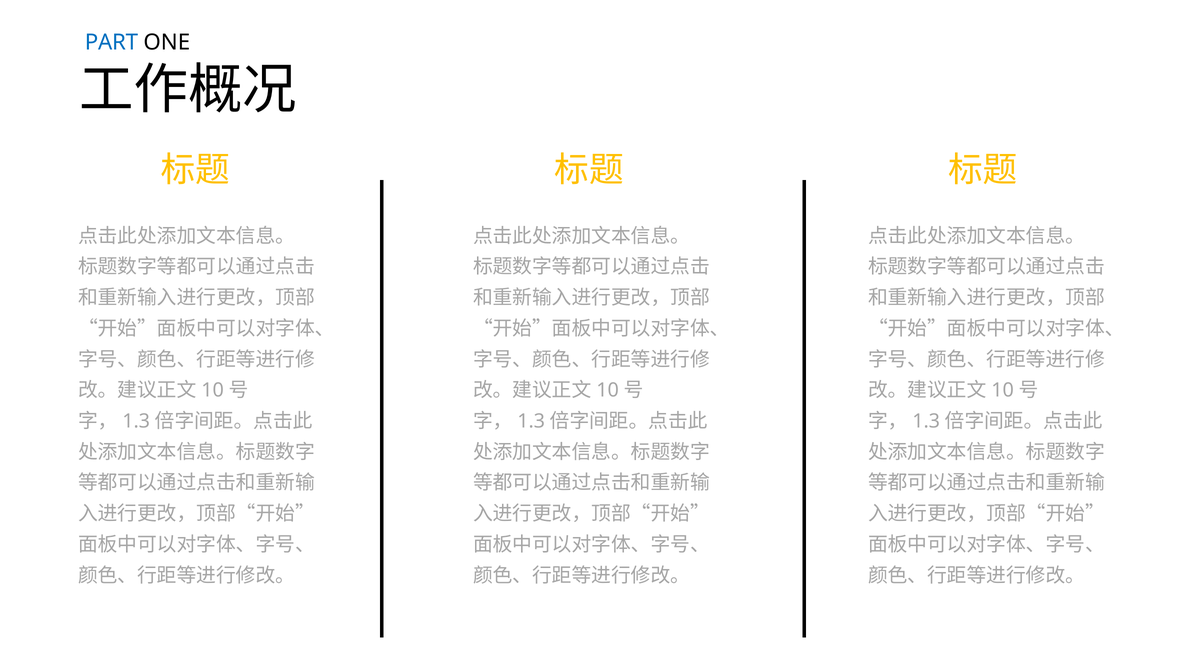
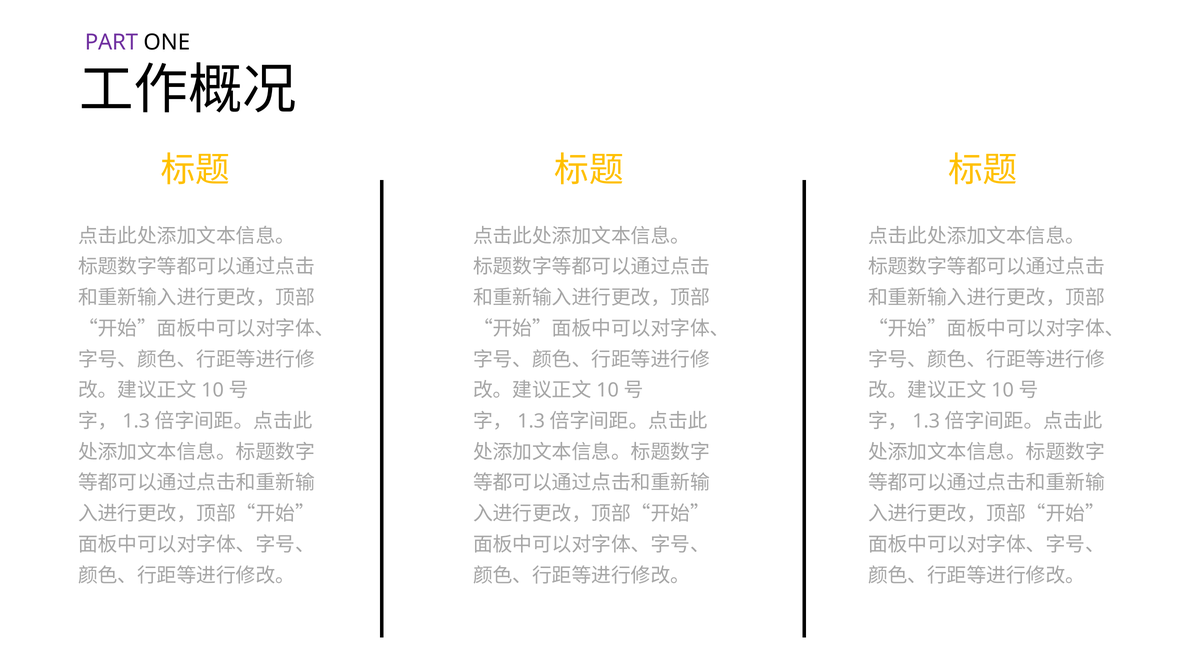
PART colour: blue -> purple (111, 42)
